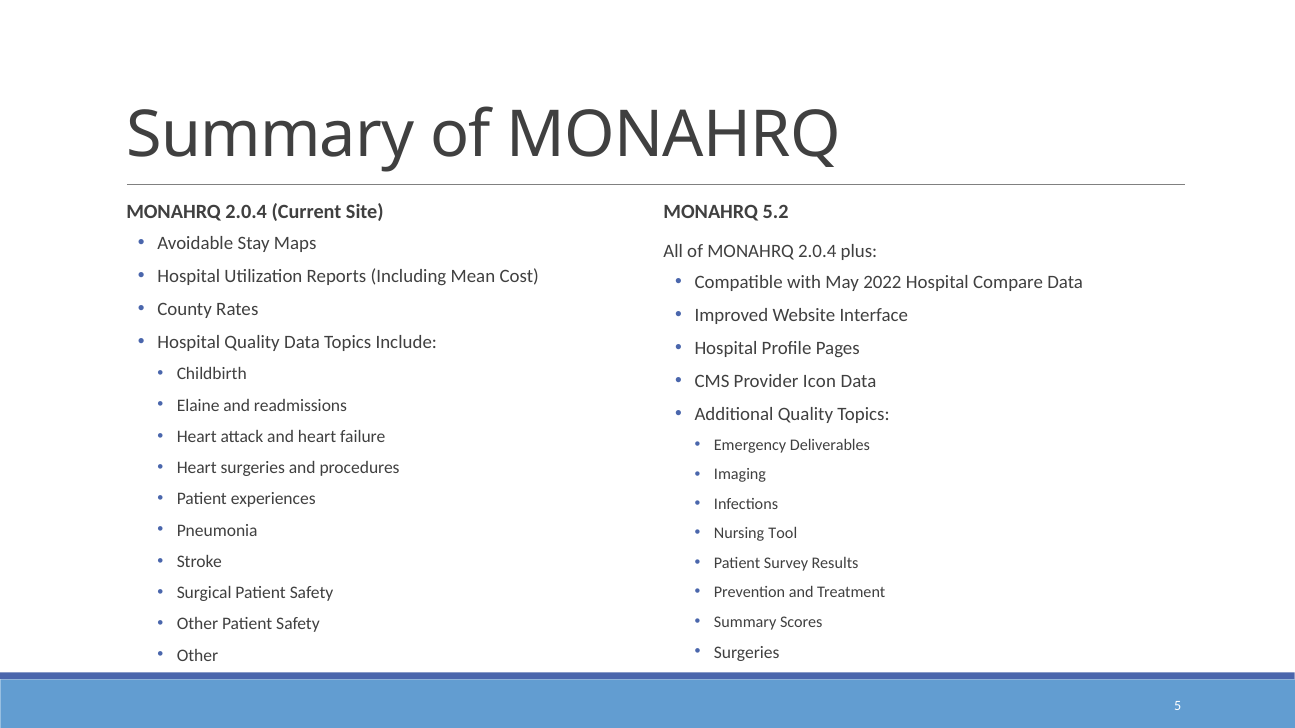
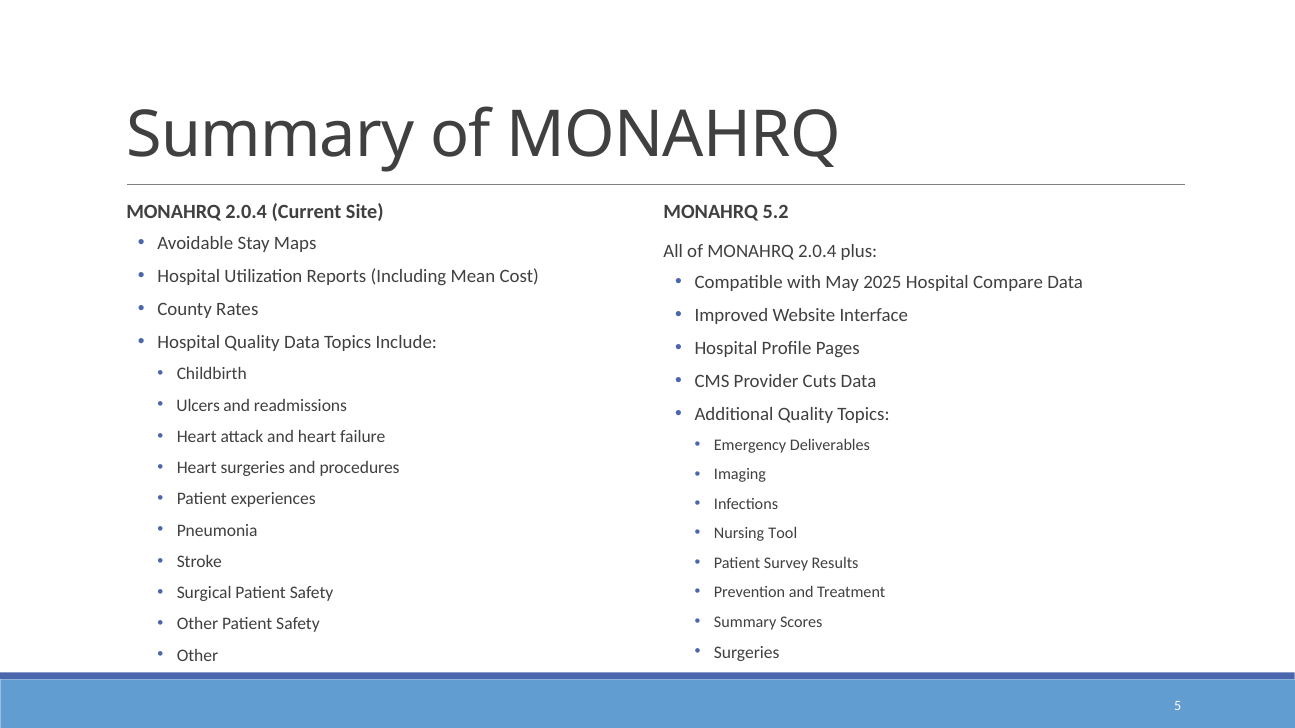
2022: 2022 -> 2025 (882, 282)
Icon: Icon -> Cuts (820, 382)
Elaine: Elaine -> Ulcers (198, 405)
